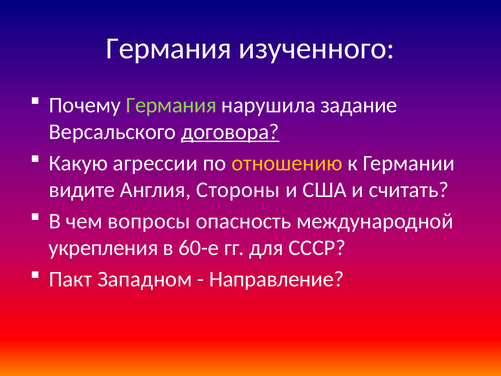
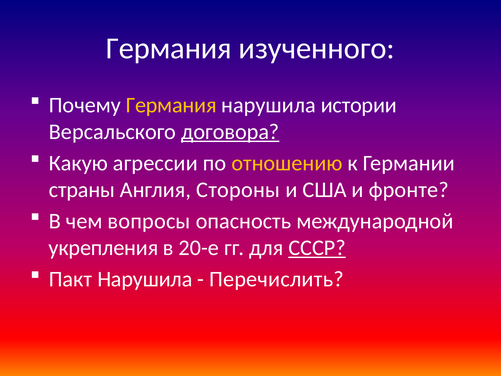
Германия colour: light green -> yellow (171, 105)
задание: задание -> истории (359, 105)
видите: видите -> страны (82, 190)
считать: считать -> фронте (409, 190)
60-е: 60-е -> 20-е (199, 248)
СССР underline: none -> present (317, 248)
Пакт Западном: Западном -> Нарушила (145, 279)
Направление: Направление -> Перечислить (276, 279)
